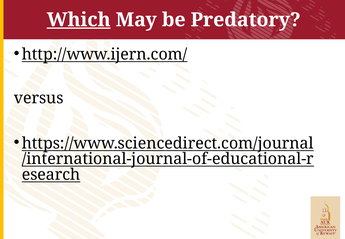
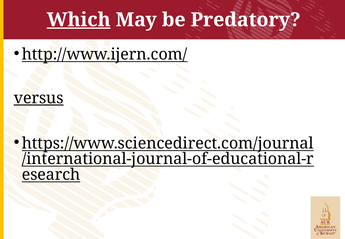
versus underline: none -> present (39, 98)
